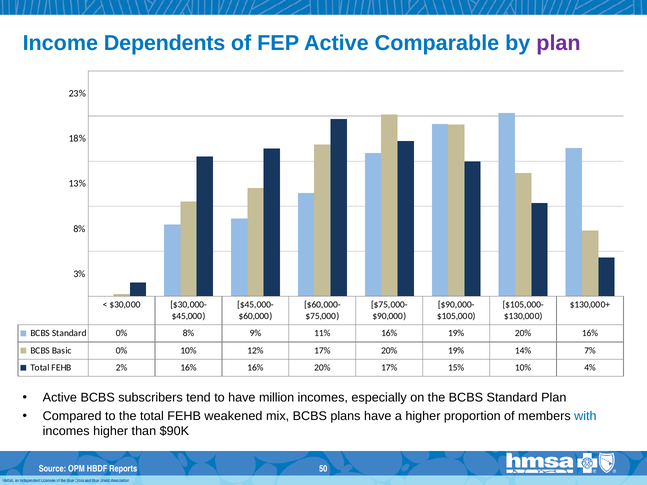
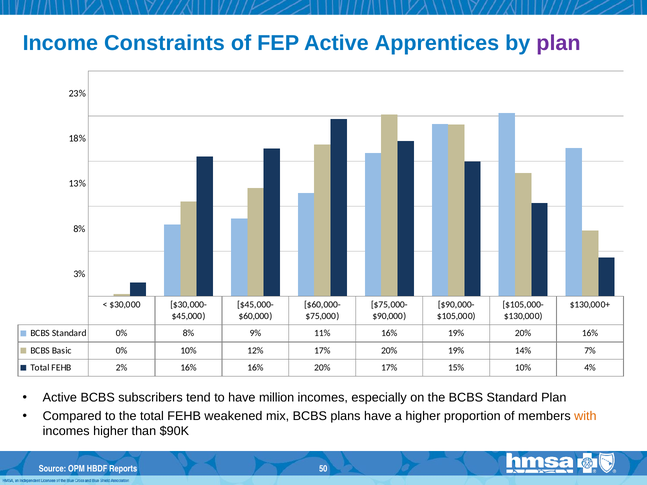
Dependents: Dependents -> Constraints (164, 43)
Comparable: Comparable -> Apprentices (437, 43)
with colour: blue -> orange (585, 416)
